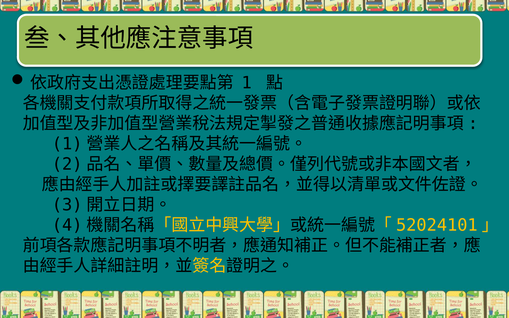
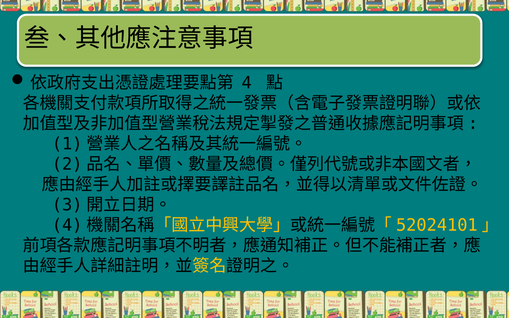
1: 1 -> 4 (247, 83)
